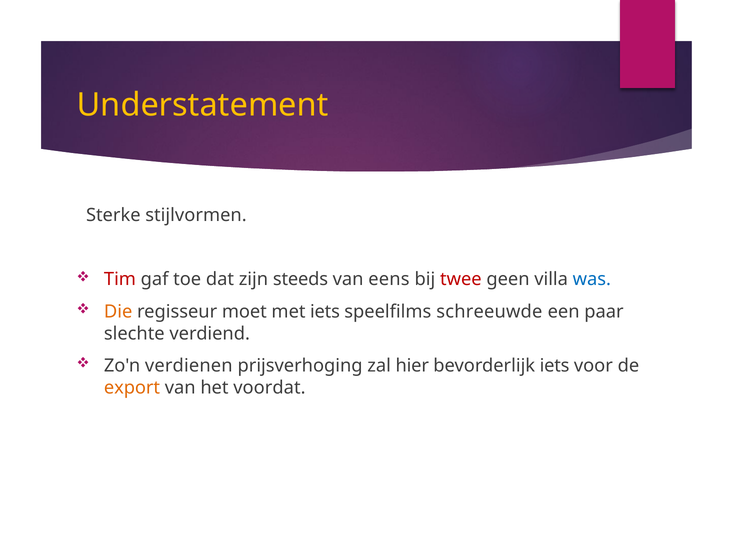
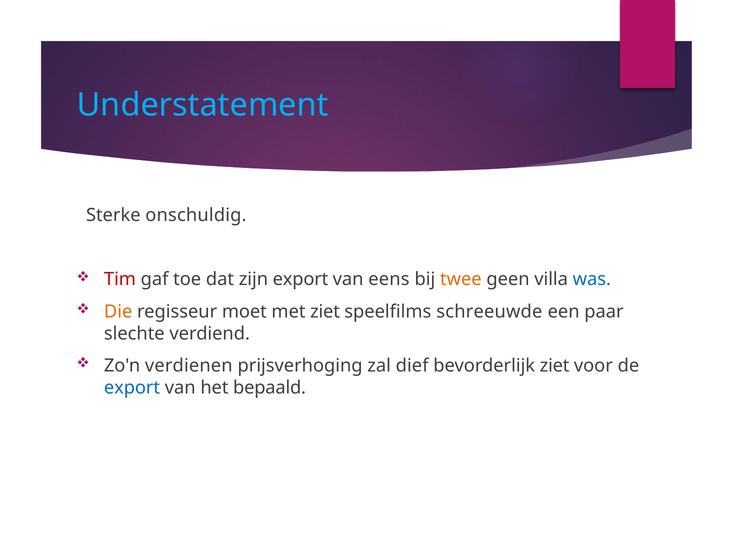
Understatement colour: yellow -> light blue (203, 105)
stijlvormen: stijlvormen -> onschuldig (196, 215)
zijn steeds: steeds -> export (301, 279)
twee colour: red -> orange (461, 279)
met iets: iets -> ziet (325, 312)
hier: hier -> dief (412, 366)
bevorderlijk iets: iets -> ziet (555, 366)
export colour: orange -> blue (132, 388)
voordat: voordat -> bepaald (270, 388)
